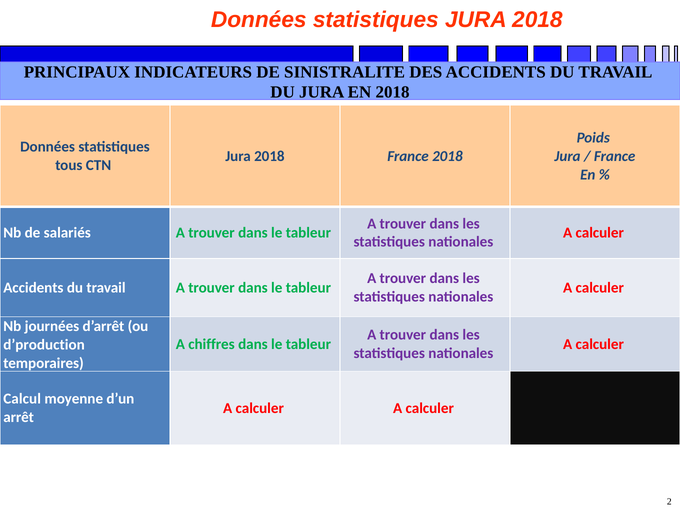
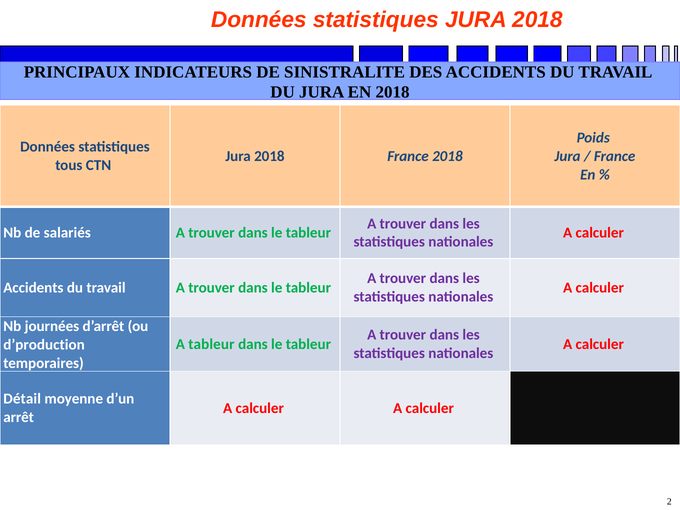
A chiffres: chiffres -> tableur (211, 344)
Calcul: Calcul -> Détail (22, 399)
